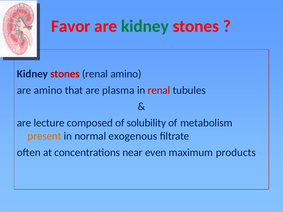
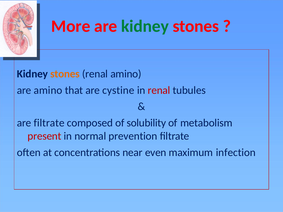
Favor: Favor -> More (71, 26)
stones colour: red -> orange (65, 74)
plasma: plasma -> cystine (118, 90)
are lecture: lecture -> filtrate (49, 123)
present colour: orange -> red (44, 136)
exogenous: exogenous -> prevention (133, 136)
products: products -> infection (236, 153)
